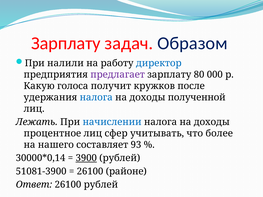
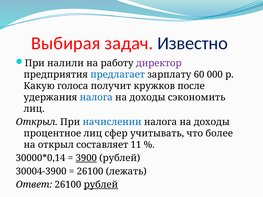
Зарплату: Зарплату -> Выбирая (66, 43)
Образом: Образом -> Известно (193, 43)
директор colour: blue -> purple (159, 63)
предлагает colour: purple -> blue (118, 75)
80: 80 -> 60 (199, 75)
полученной: полученной -> сэкономить (197, 97)
Лежать: Лежать -> Открыл (37, 122)
на нашего: нашего -> открыл (56, 145)
93: 93 -> 11 (136, 145)
51081-3900: 51081-3900 -> 30004-3900 (41, 172)
районе: районе -> лежать (126, 172)
рублей underline: none -> present (101, 185)
